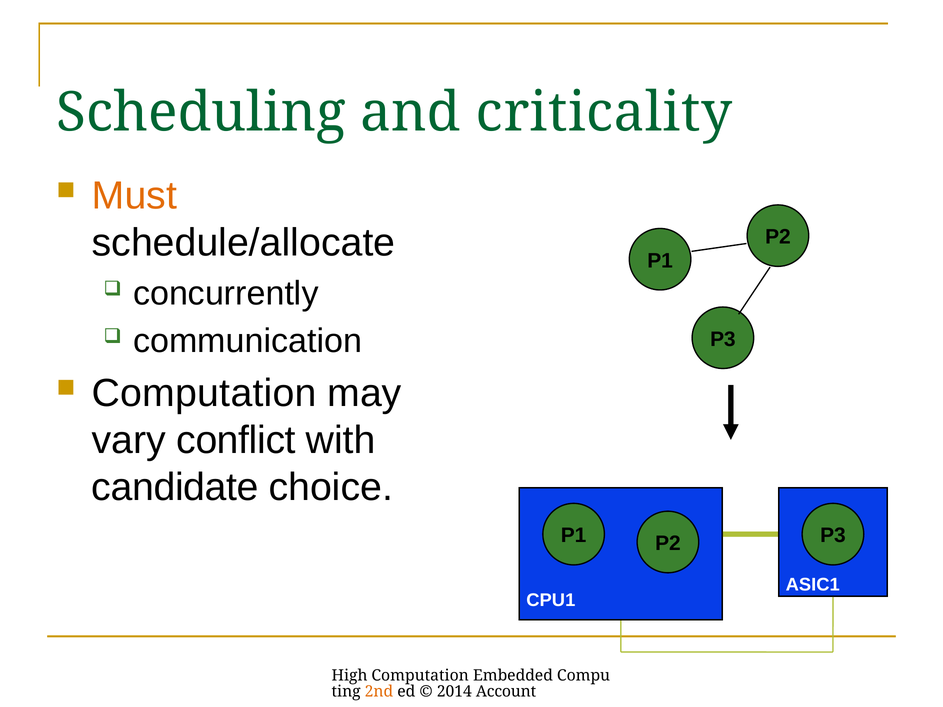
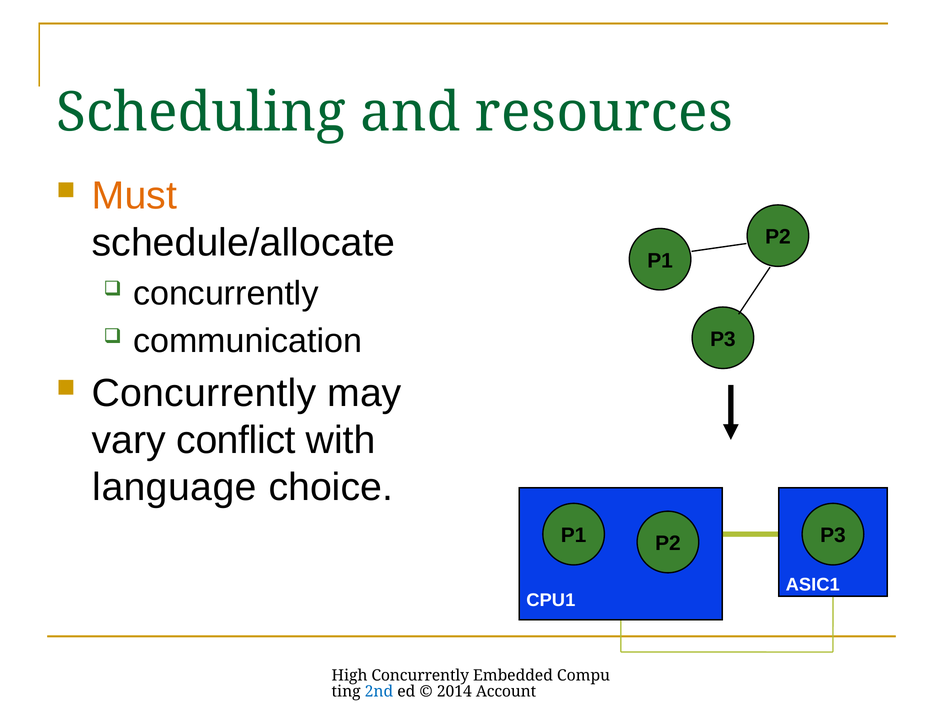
criticality: criticality -> resources (604, 112)
Computation: Computation -> Concurrently (204, 393)
candidate: candidate -> language (175, 488)
High Computation: Computation -> Concurrently (420, 676)
2nd colour: orange -> blue (379, 692)
